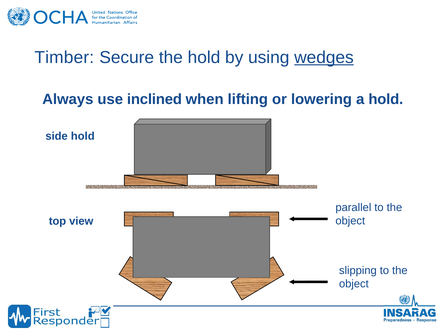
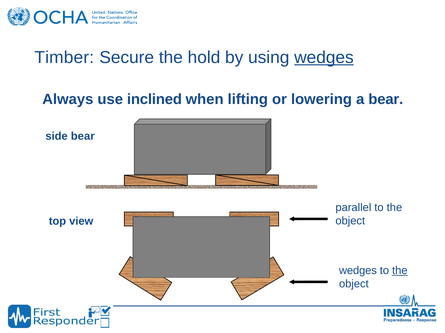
a hold: hold -> bear (386, 100)
side hold: hold -> bear (83, 136)
slipping: slipping -> wedges (358, 271)
the underline: none -> present (400, 271)
